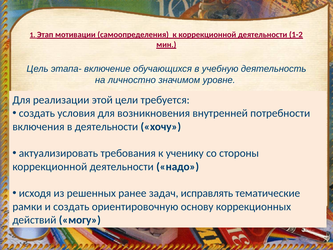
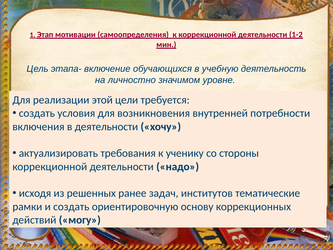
исправлять: исправлять -> институтов (207, 193)
